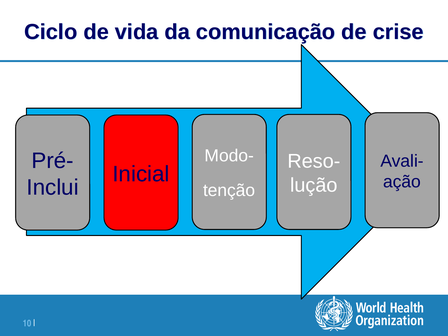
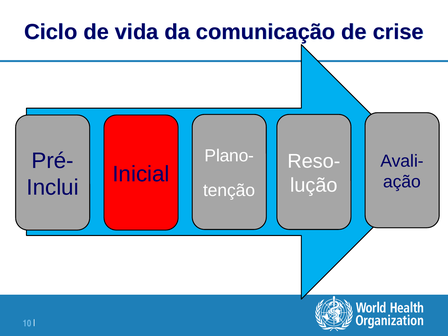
Modo-: Modo- -> Plano- (229, 156)
